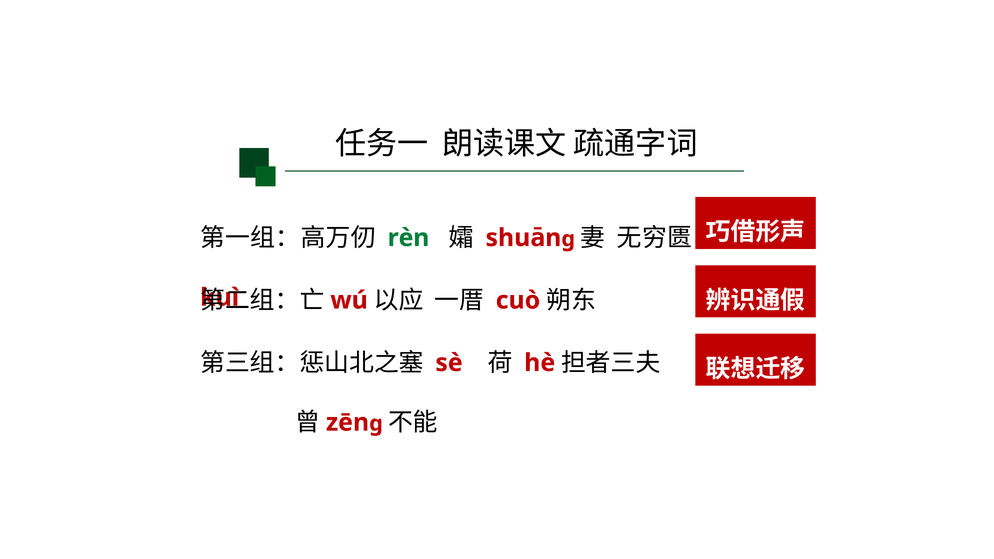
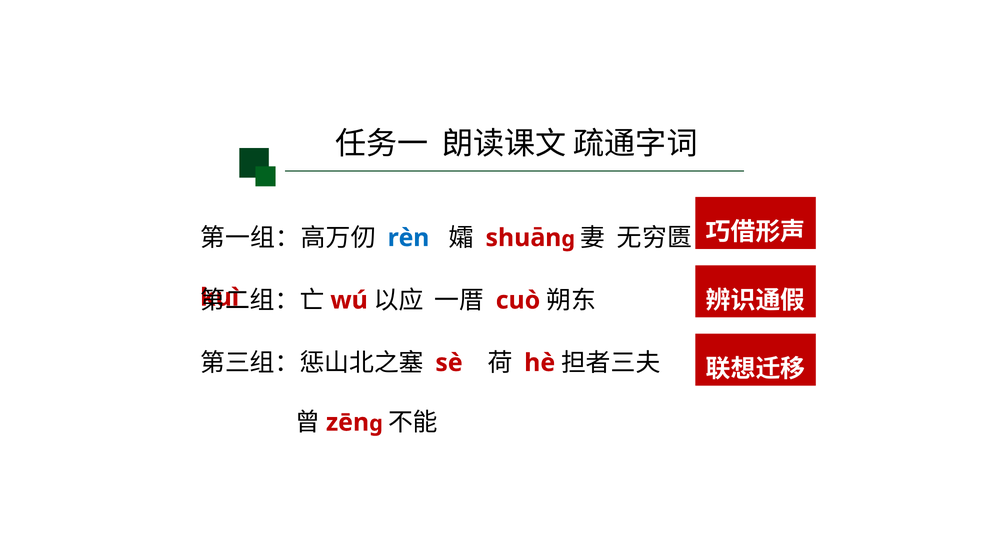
rèn colour: green -> blue (409, 238)
